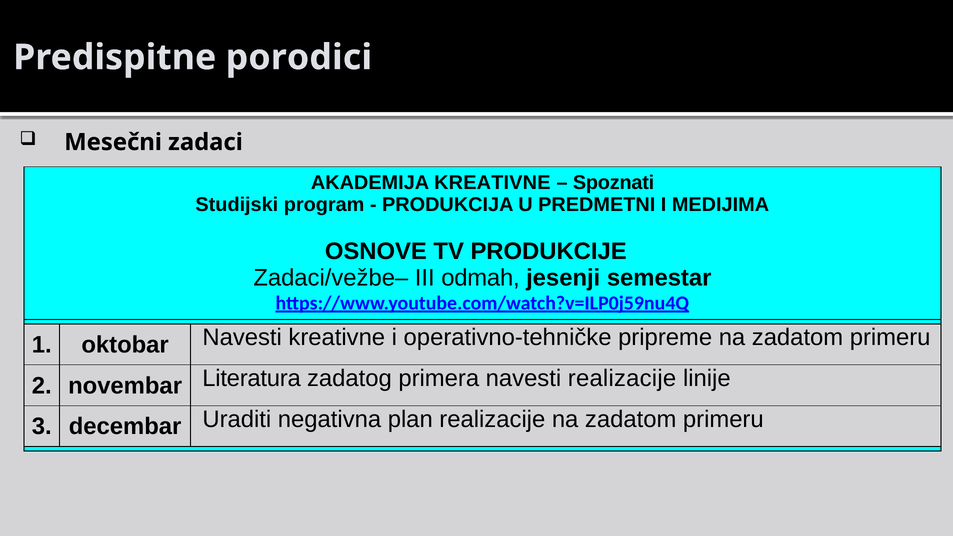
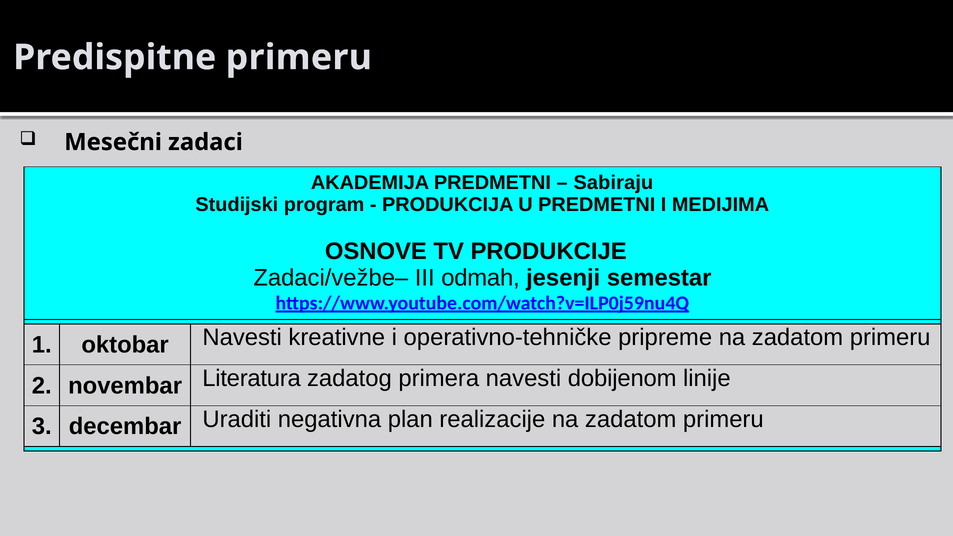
Predispitne porodici: porodici -> primeru (299, 57)
AKADEMIJA KREATIVNE: KREATIVNE -> PREDMETNI (492, 183)
Spoznati: Spoznati -> Sabiraju (613, 183)
navesti realizacije: realizacije -> dobijenom (622, 379)
